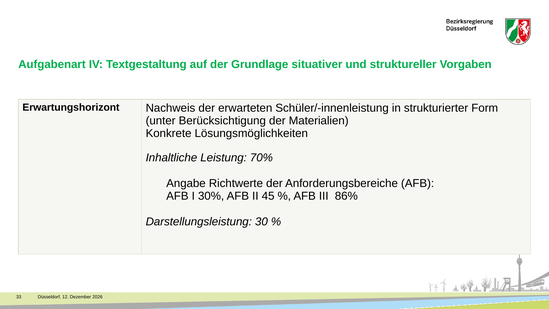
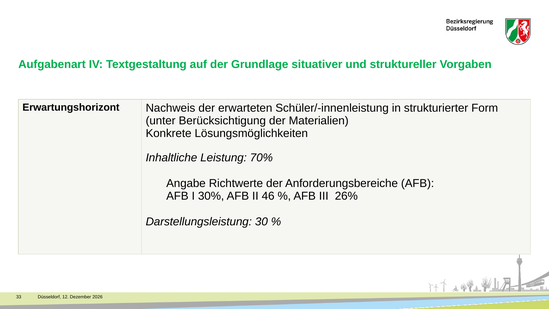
45: 45 -> 46 (268, 196)
86%: 86% -> 26% (346, 196)
